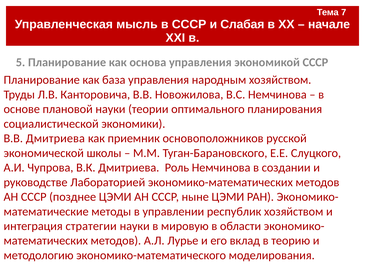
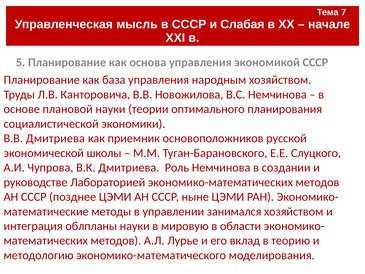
республик: республик -> занимался (234, 211)
стратегии: стратегии -> облпланы (91, 226)
